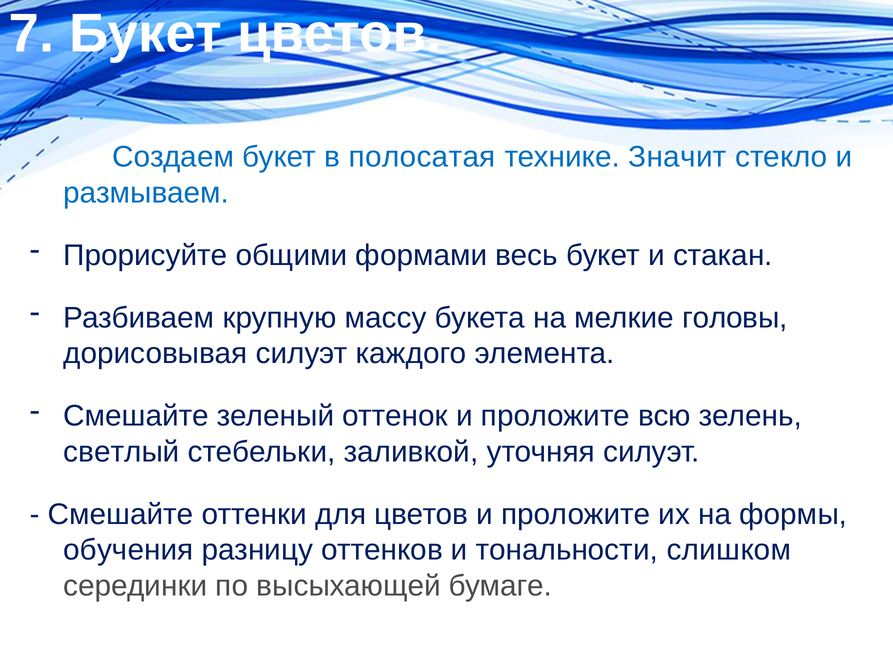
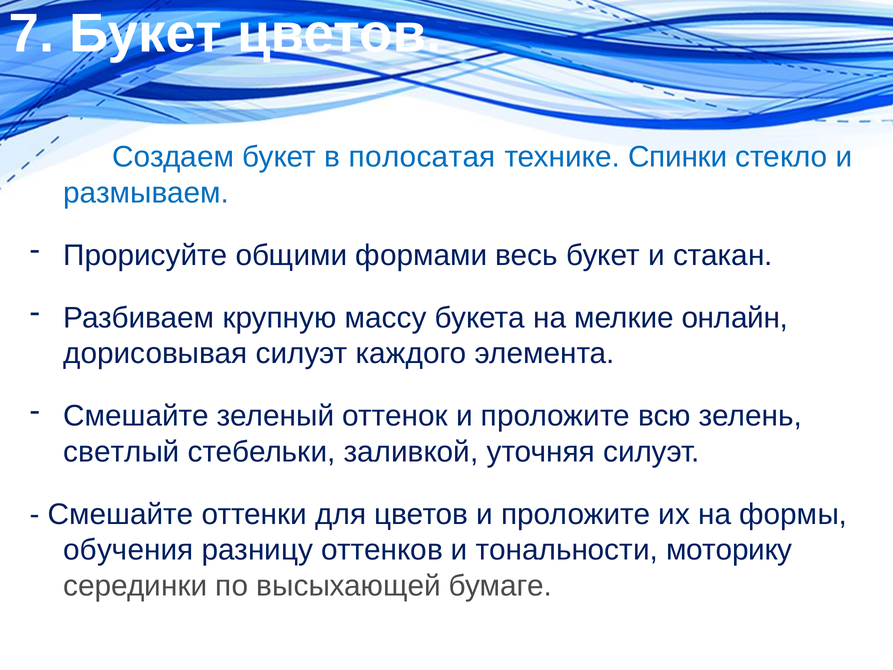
Значит: Значит -> Спинки (678, 157)
головы: головы -> онлайн (735, 318)
слишком: слишком -> моторику (729, 550)
